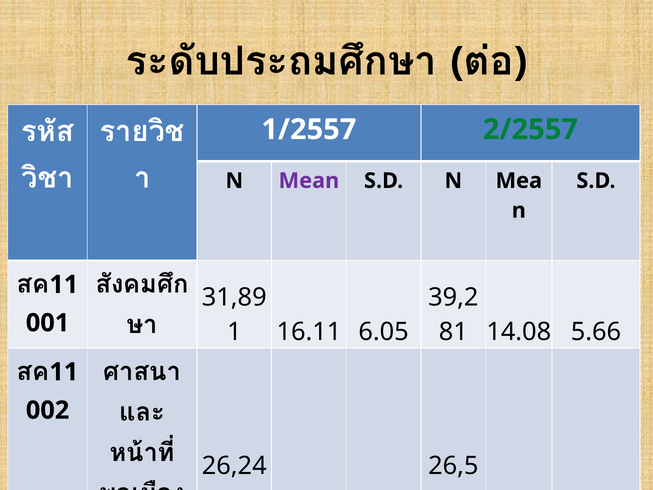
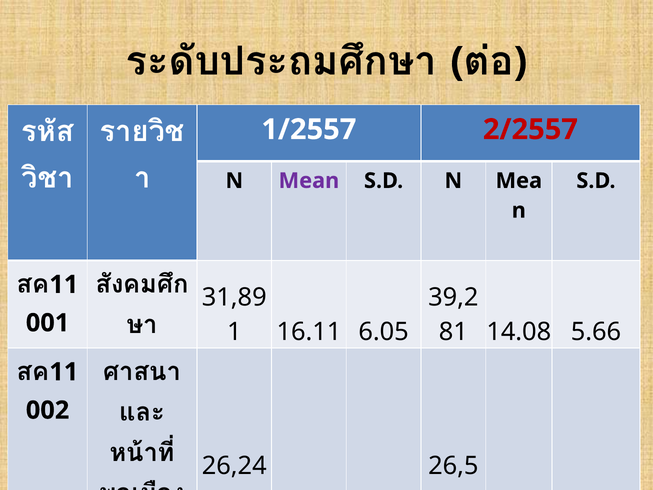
2/2557 colour: green -> red (530, 129)
